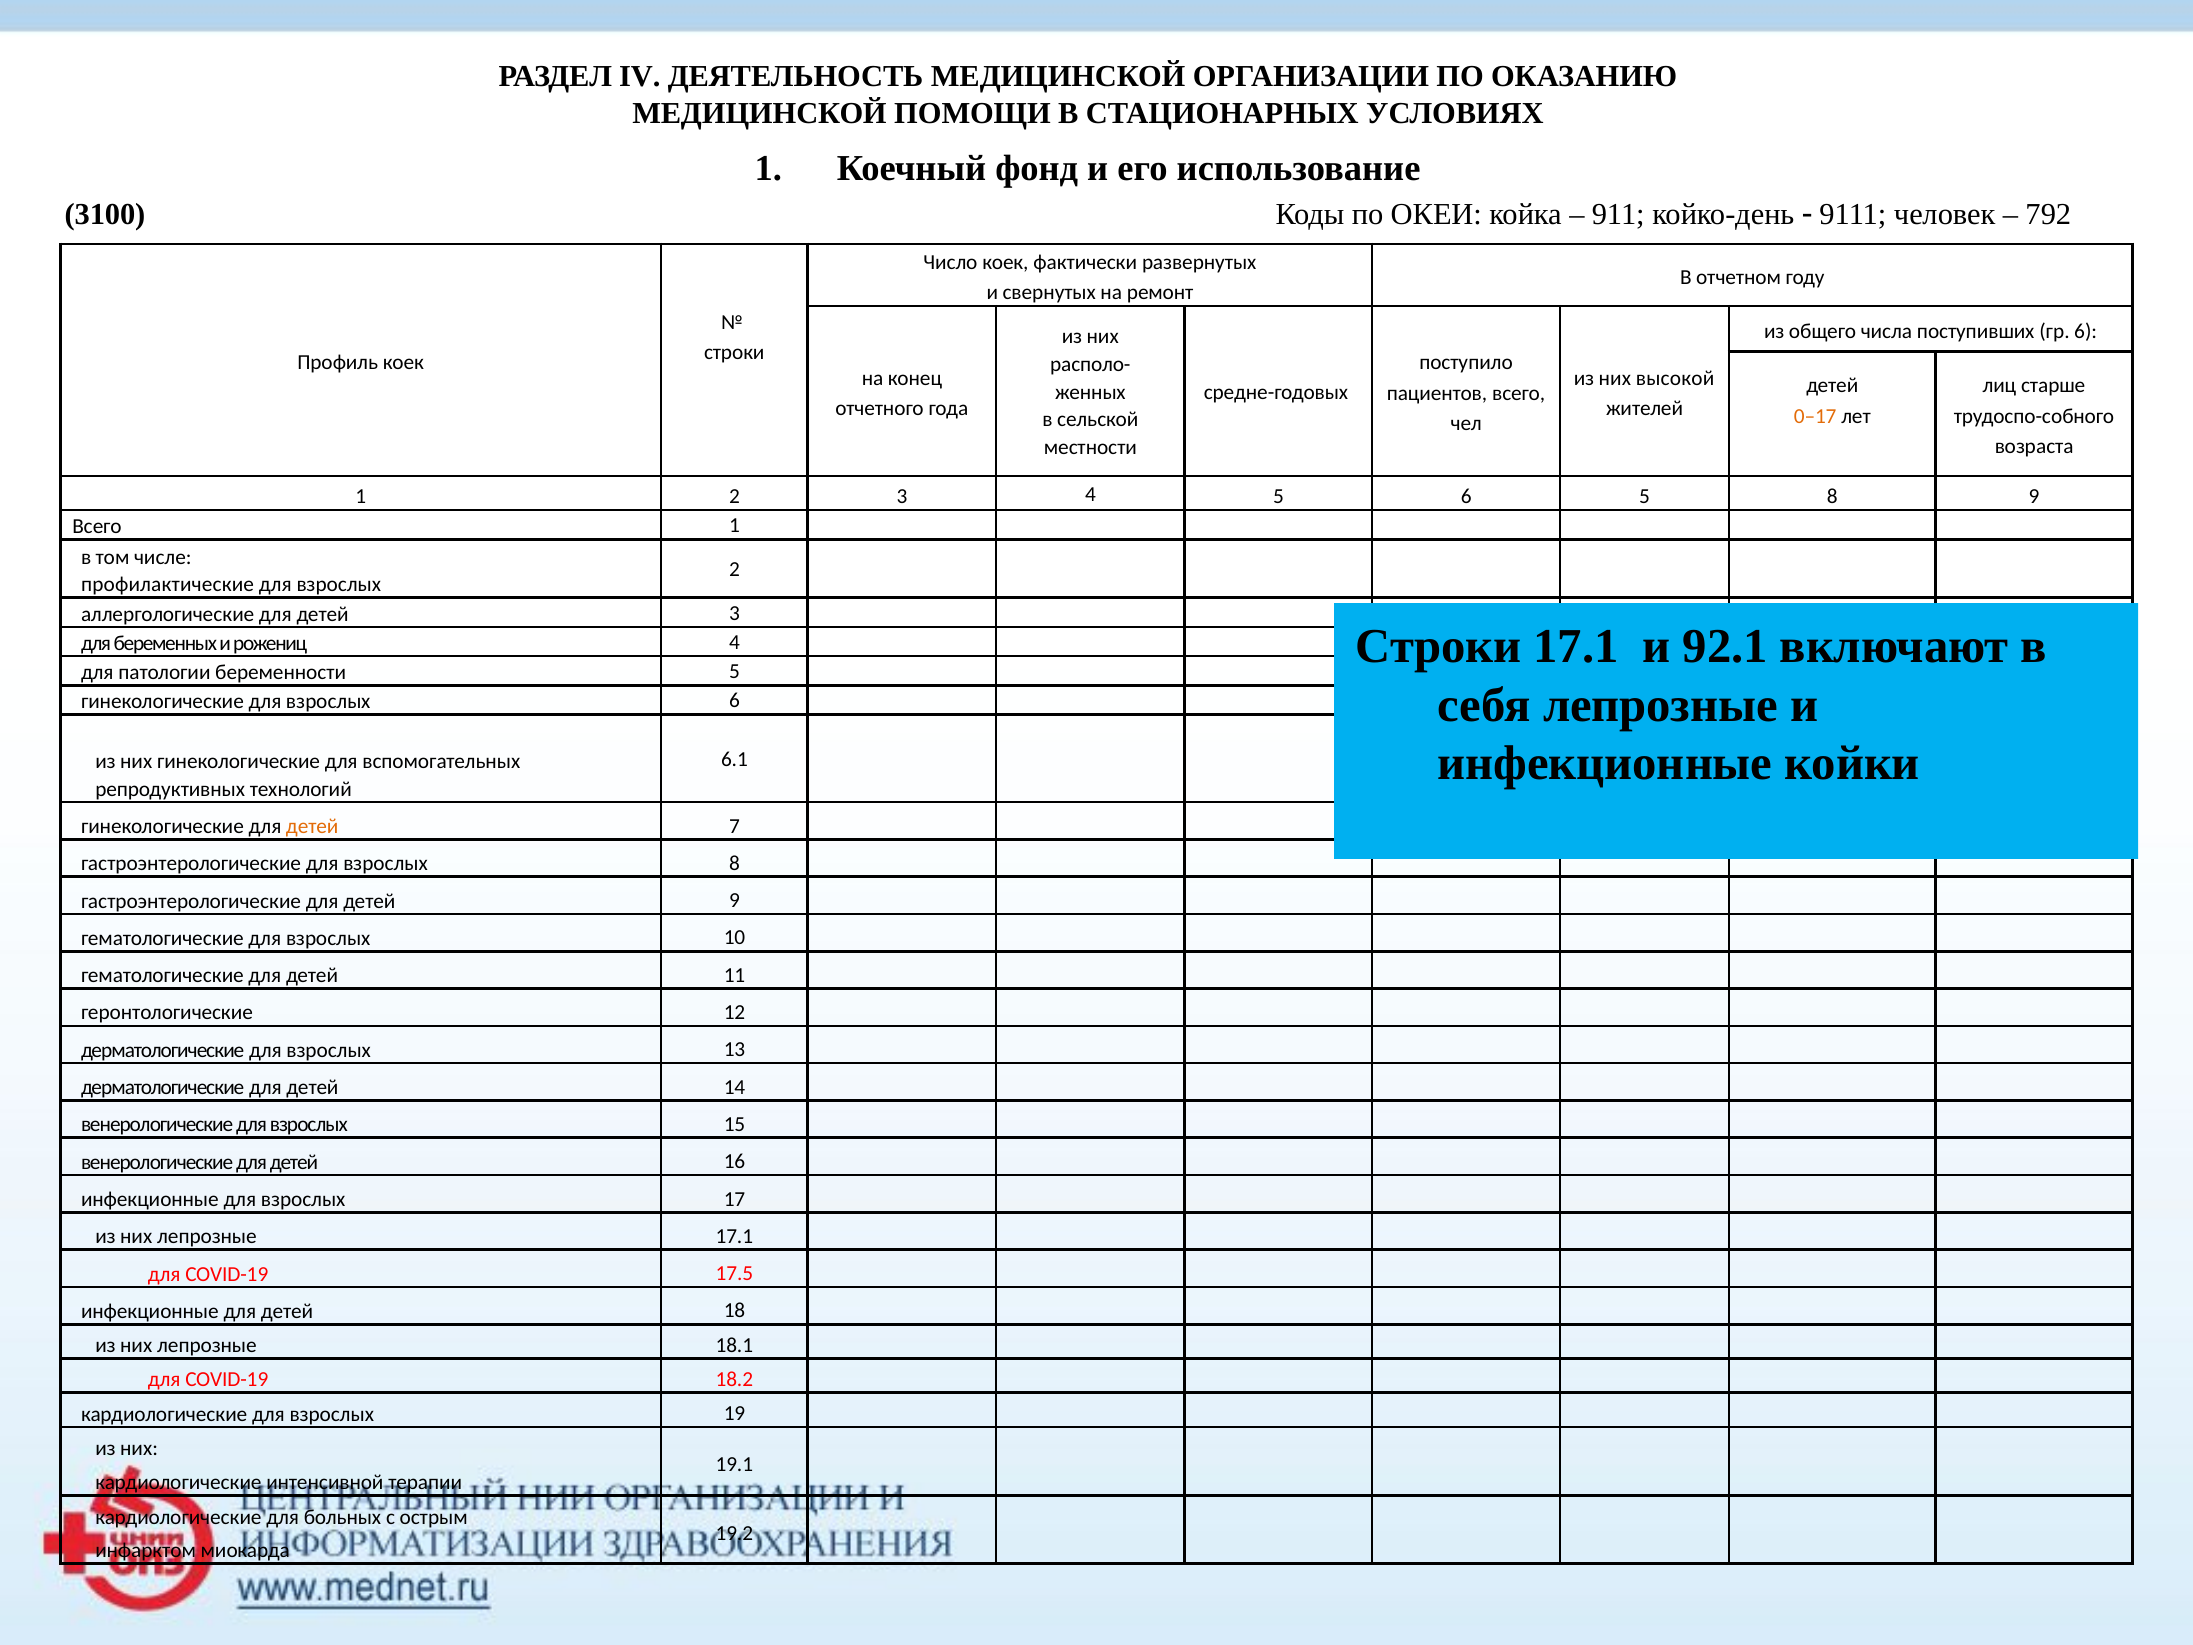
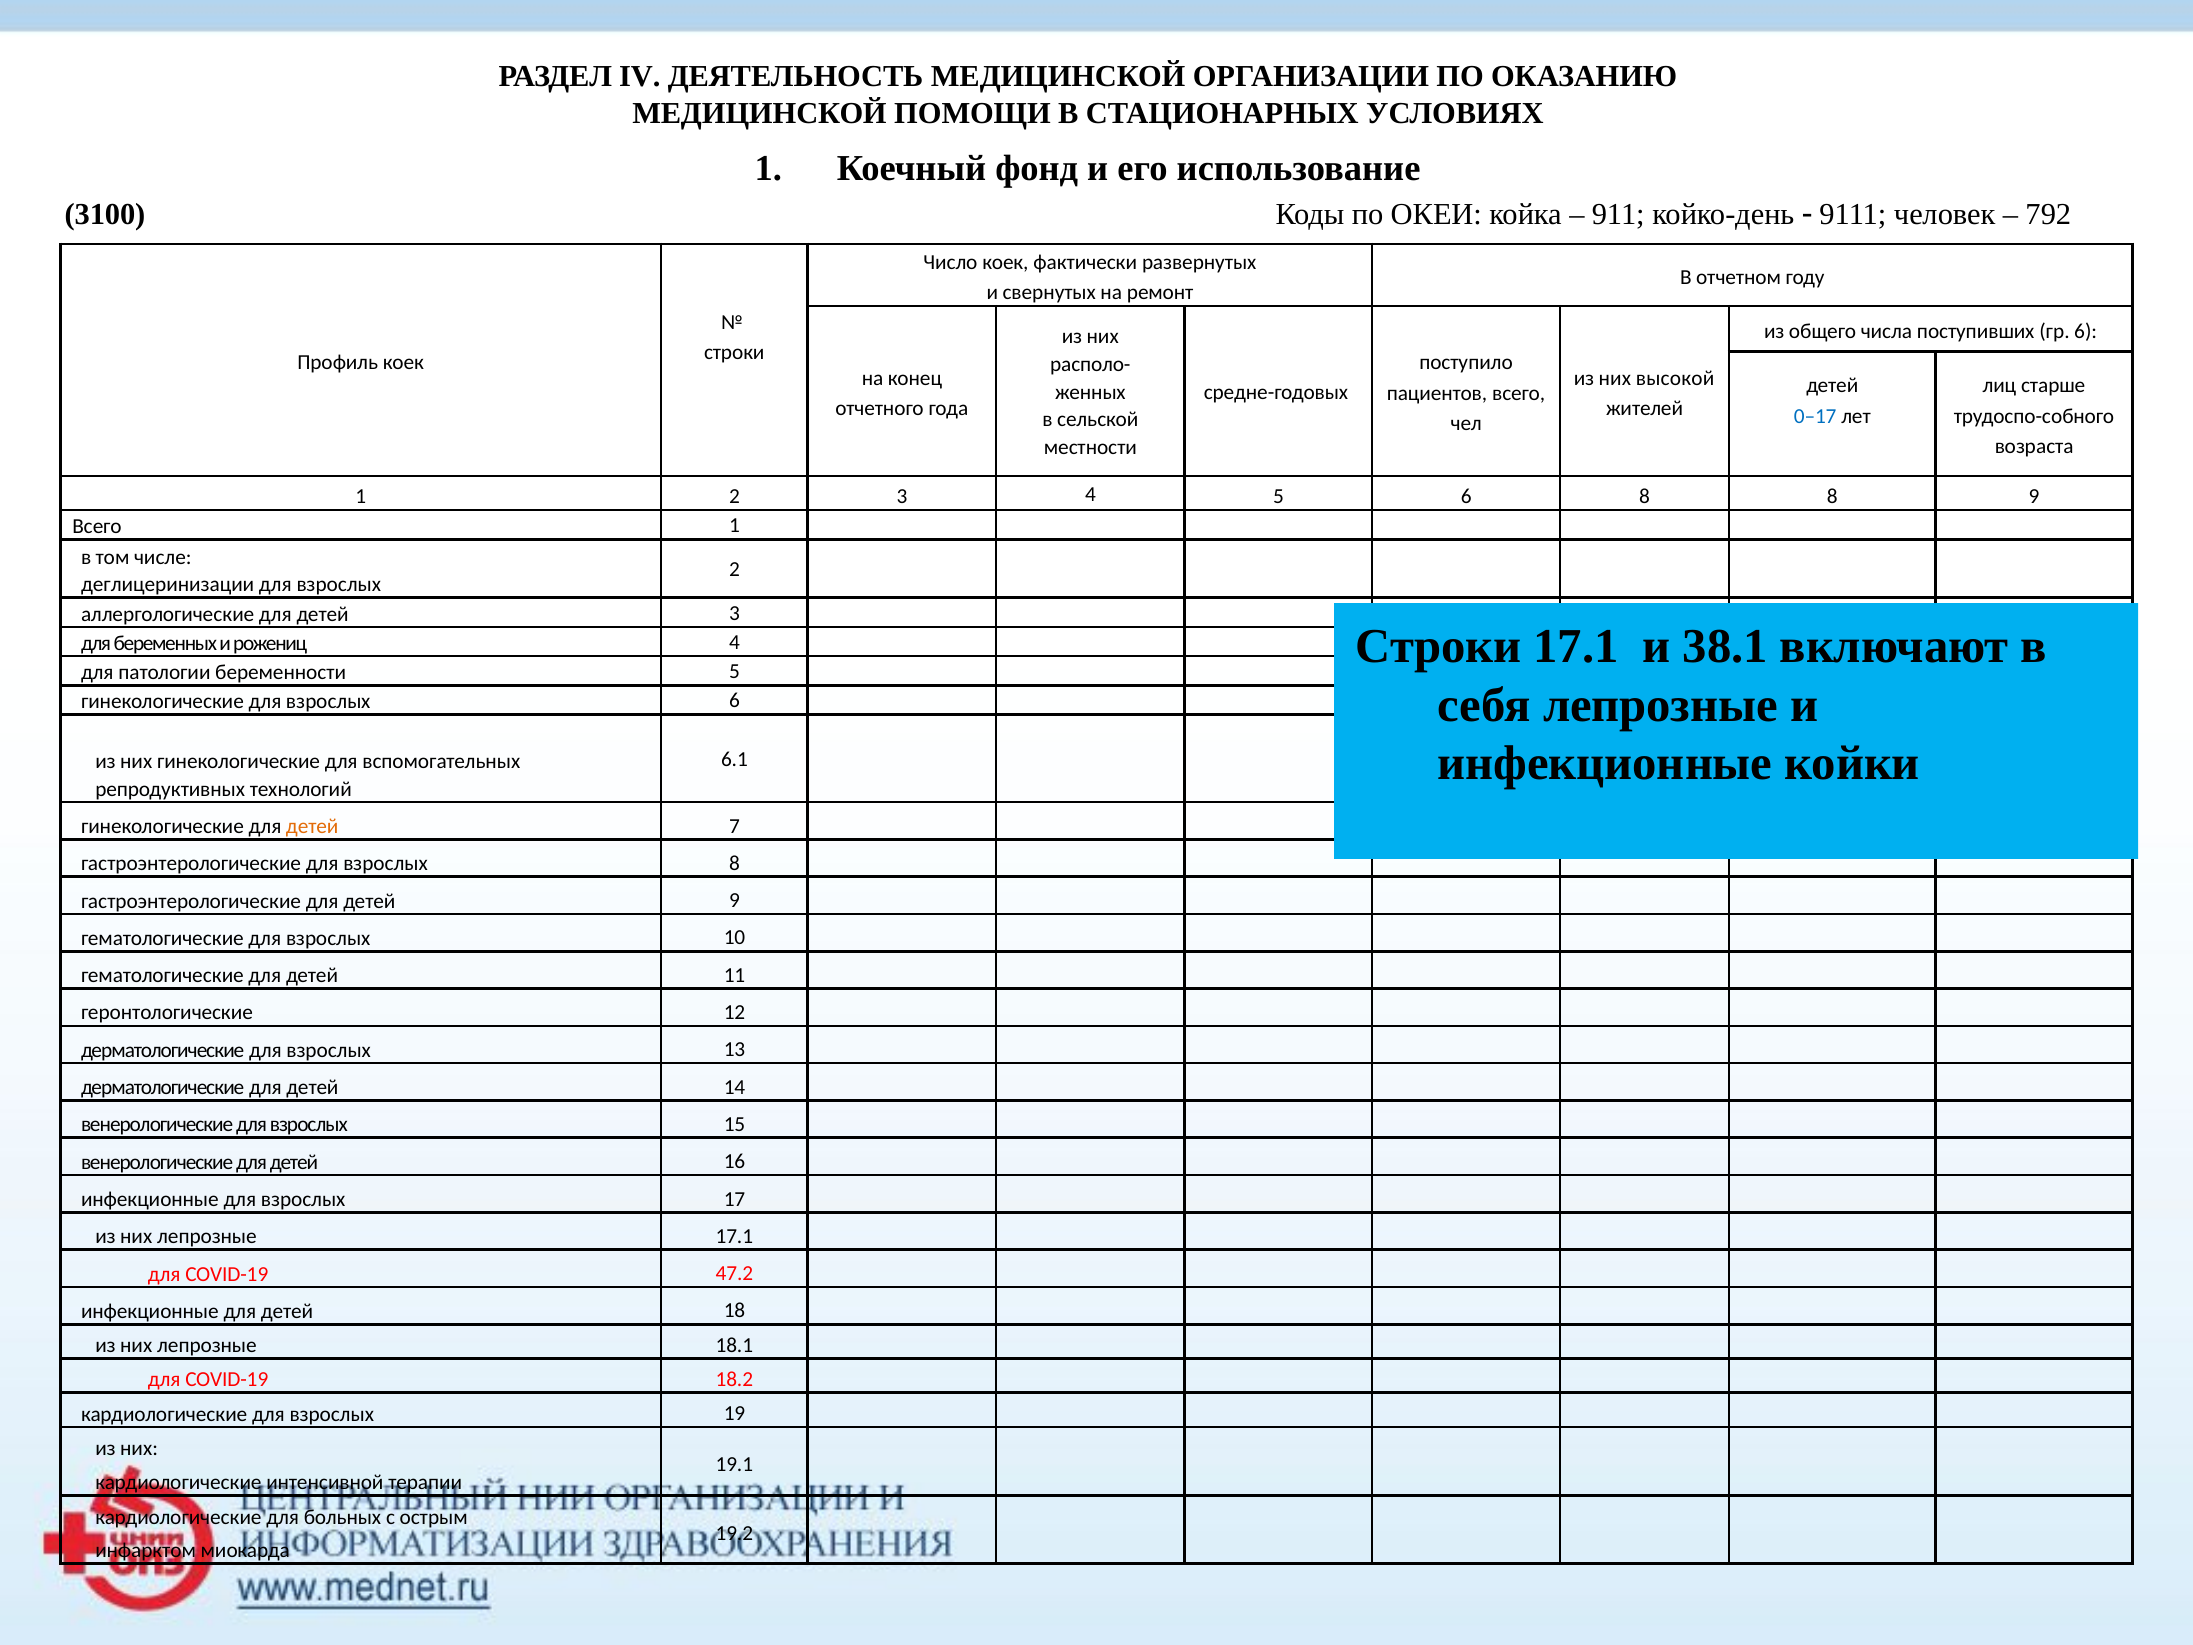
0–17 colour: orange -> blue (1815, 416)
6 5: 5 -> 8 (1645, 497)
профилактические: профилактические -> деглицеринизации (168, 585)
92.1: 92.1 -> 38.1 (1725, 646)
17.5: 17.5 -> 47.2 (735, 1273)
